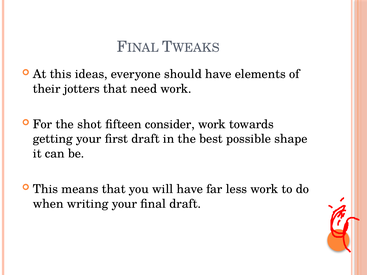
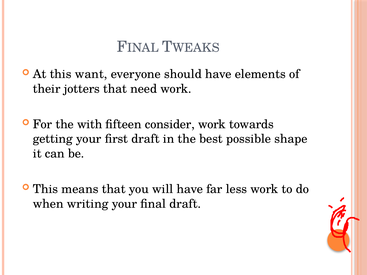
ideas: ideas -> want (91, 74)
shot: shot -> with (90, 124)
